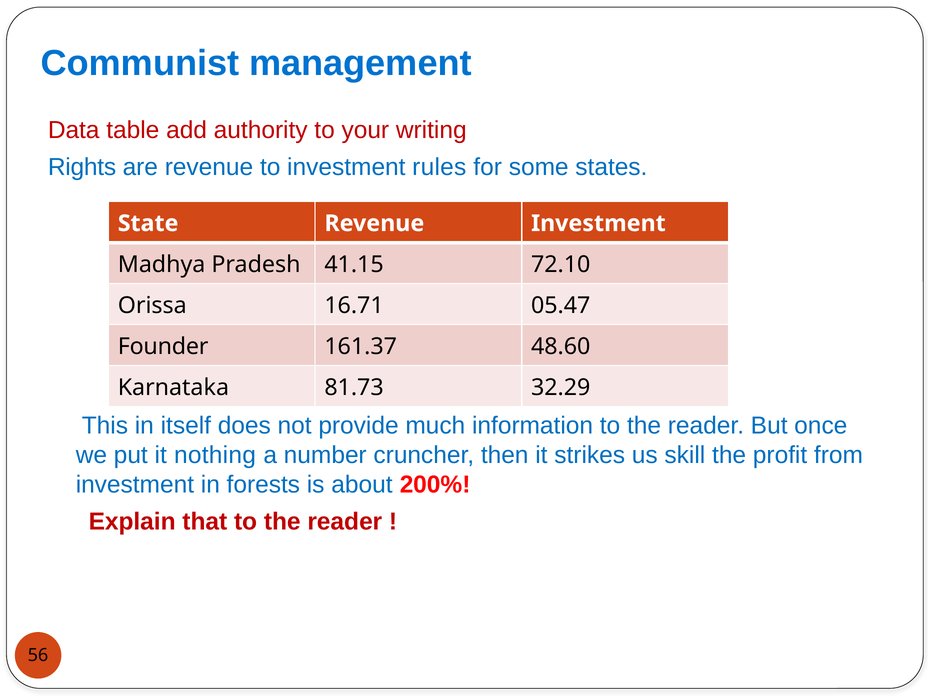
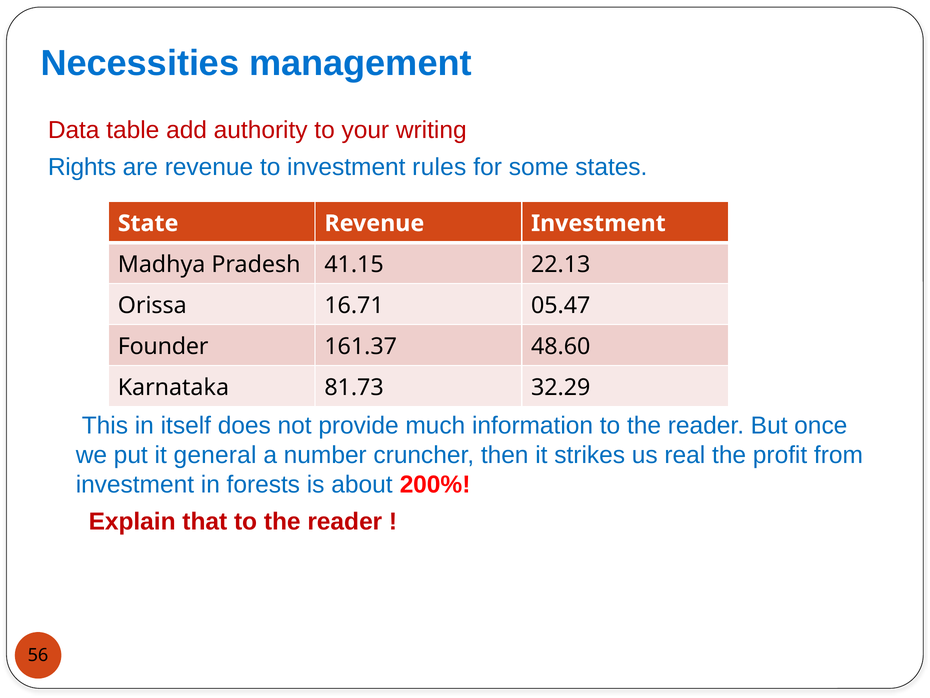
Communist: Communist -> Necessities (140, 63)
72.10: 72.10 -> 22.13 (561, 264)
nothing: nothing -> general (215, 455)
skill: skill -> real (685, 455)
